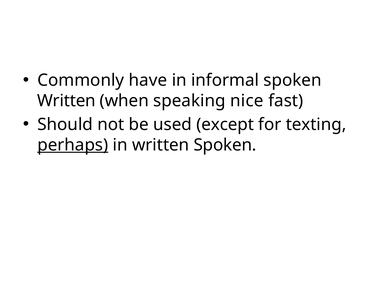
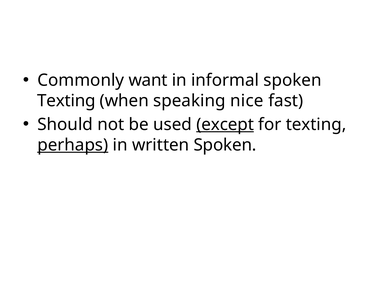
have: have -> want (148, 80)
Written: Written -> Texting (66, 101)
except underline: none -> present (225, 125)
